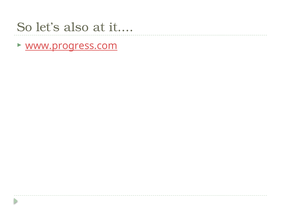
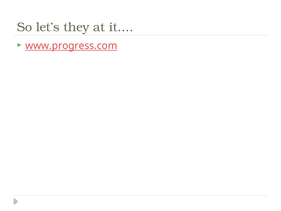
also: also -> they (76, 27)
